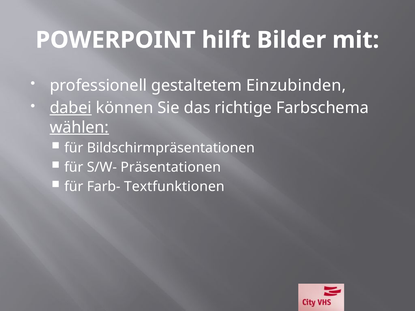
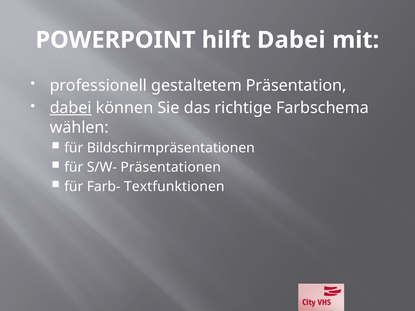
hilft Bilder: Bilder -> Dabei (291, 40)
Einzubinden: Einzubinden -> Präsentation (296, 85)
wählen underline: present -> none (79, 127)
